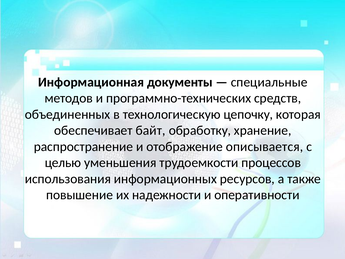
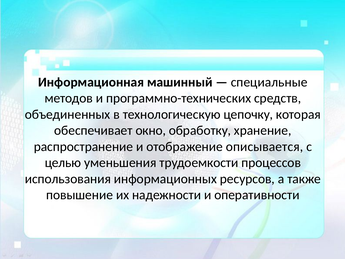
документы: документы -> машинный (180, 82)
байт: байт -> окно (151, 130)
